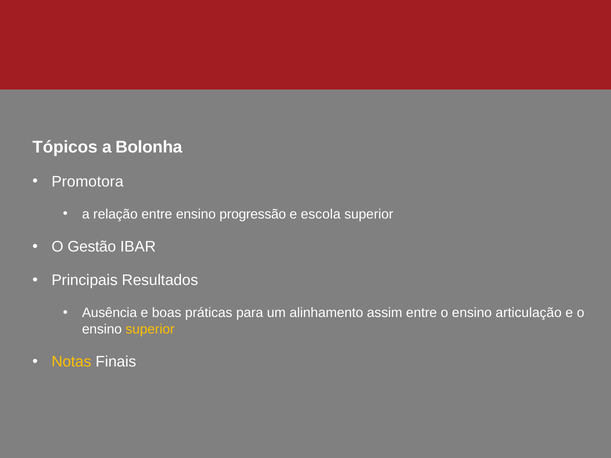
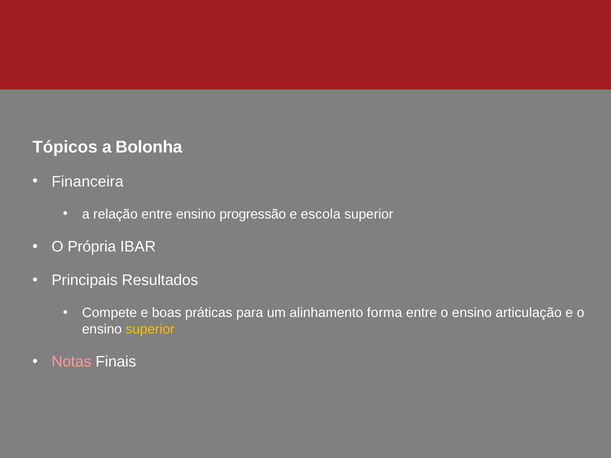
Promotora: Promotora -> Financeira (88, 182)
Gestão: Gestão -> Própria (92, 247)
Ausência: Ausência -> Compete (110, 313)
assim: assim -> forma (385, 313)
Notas colour: yellow -> pink (71, 362)
